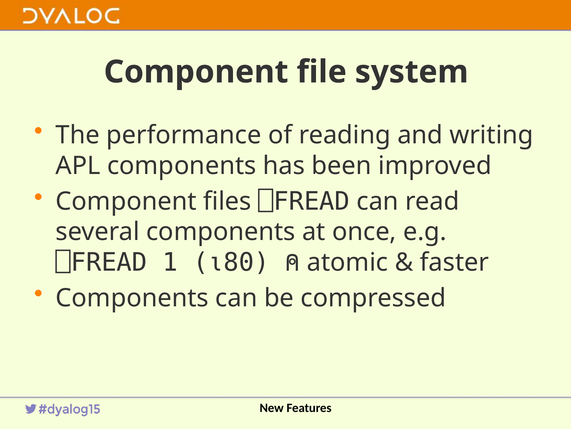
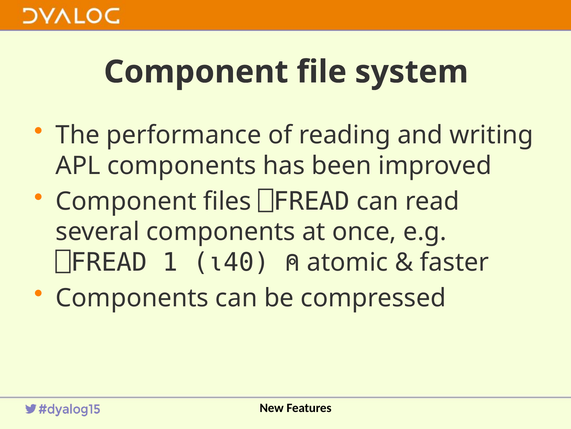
⍳80: ⍳80 -> ⍳40 (231, 262)
